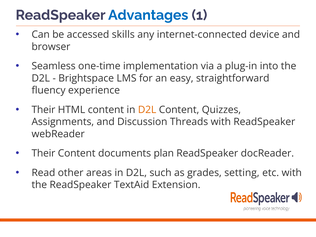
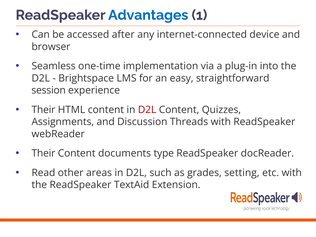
skills: skills -> after (123, 35)
fluency: fluency -> session (49, 90)
D2L colour: orange -> red (147, 110)
plan: plan -> type (164, 153)
